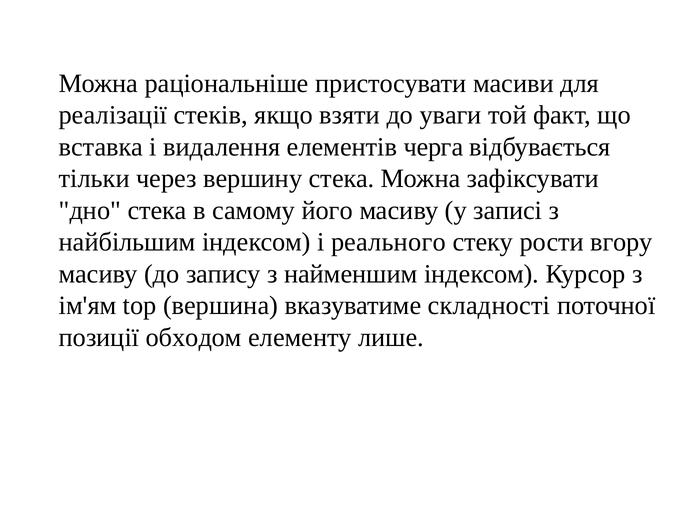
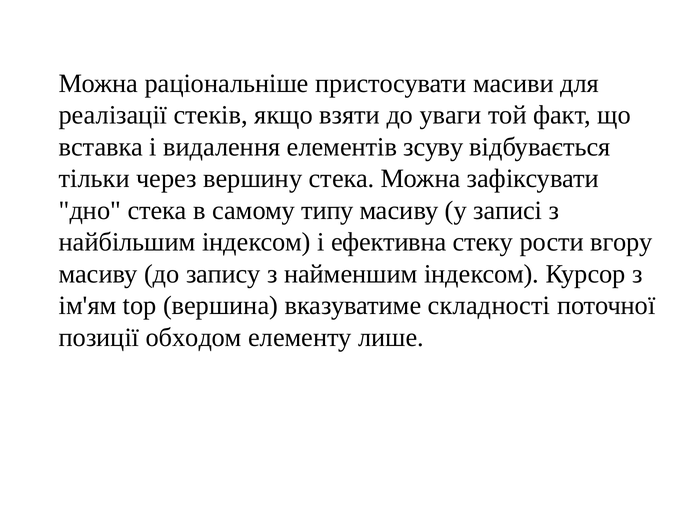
черга: черга -> зсуву (433, 147)
його: його -> типу (327, 210)
реального: реального -> ефективна (389, 242)
